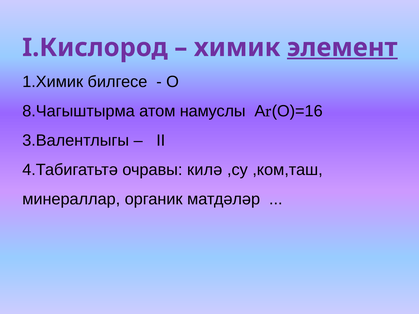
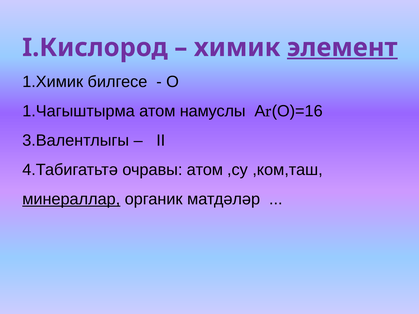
8.Чагыштырма: 8.Чагыштырма -> 1.Чагыштырма (79, 111)
очравы килә: килә -> атом (205, 170)
минераллар underline: none -> present (71, 199)
